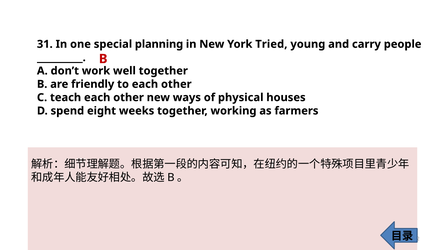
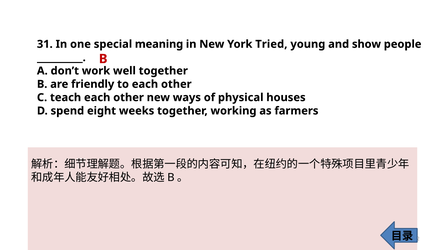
planning: planning -> meaning (159, 44)
carry: carry -> show (366, 44)
